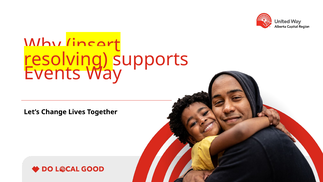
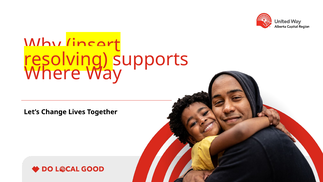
Events: Events -> Where (52, 73)
